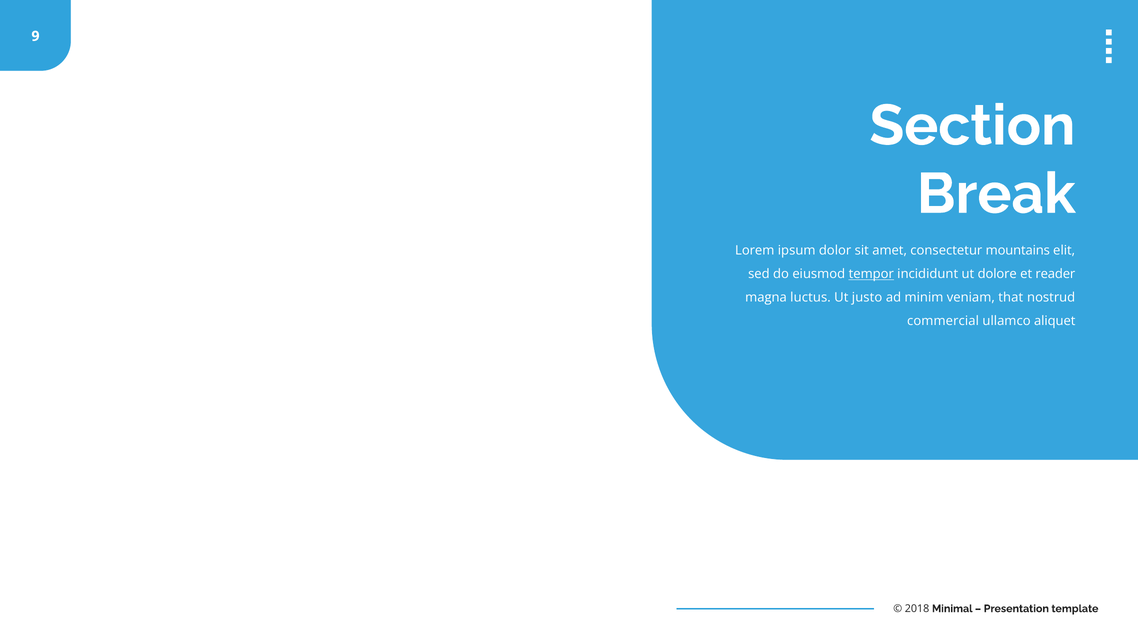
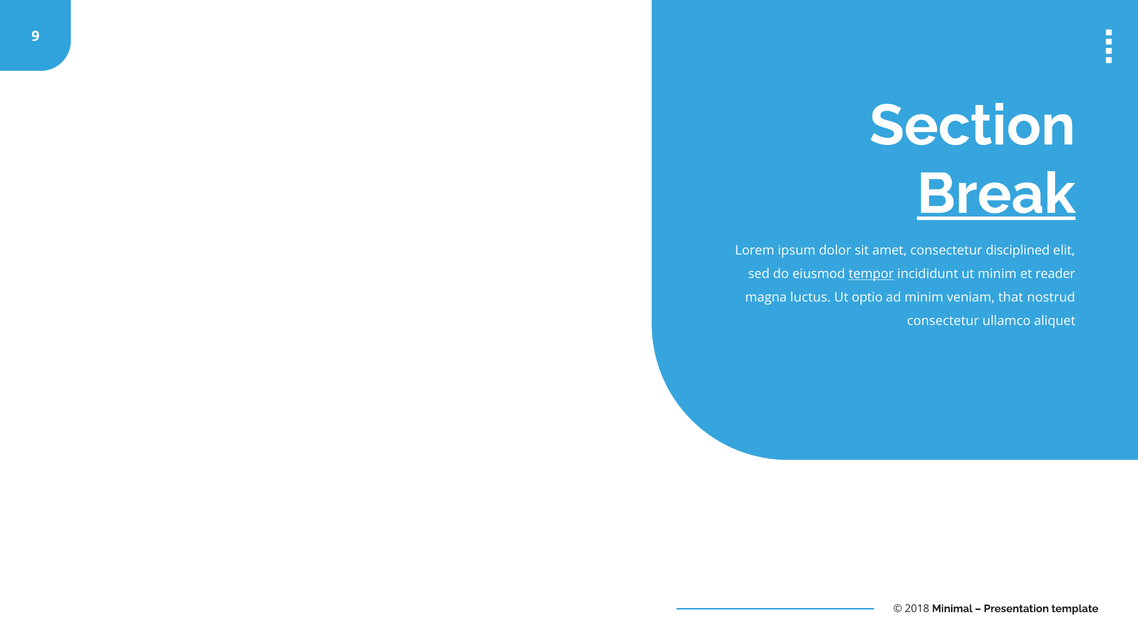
Break underline: none -> present (996, 194)
mountains: mountains -> disciplined (1018, 251)
ut dolore: dolore -> minim (997, 274)
justo: justo -> optio (867, 298)
commercial: commercial -> consectetur (943, 321)
